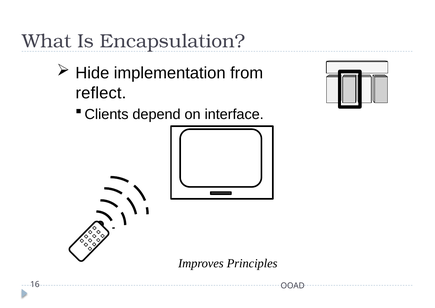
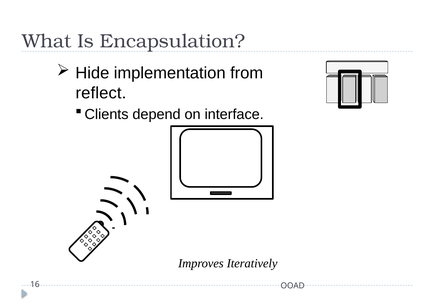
Principles: Principles -> Iteratively (252, 263)
